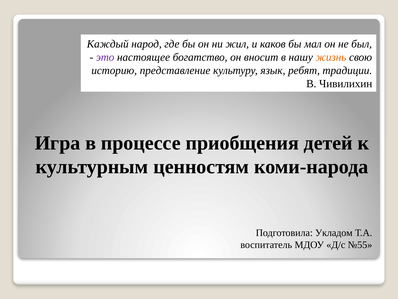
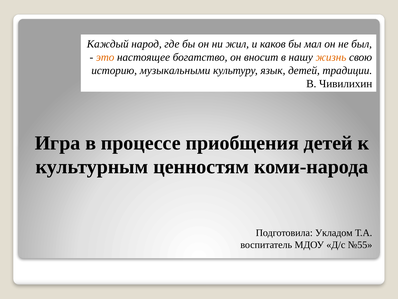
это colour: purple -> orange (105, 57)
представление: представление -> музыкальными (175, 70)
язык ребят: ребят -> детей (304, 70)
